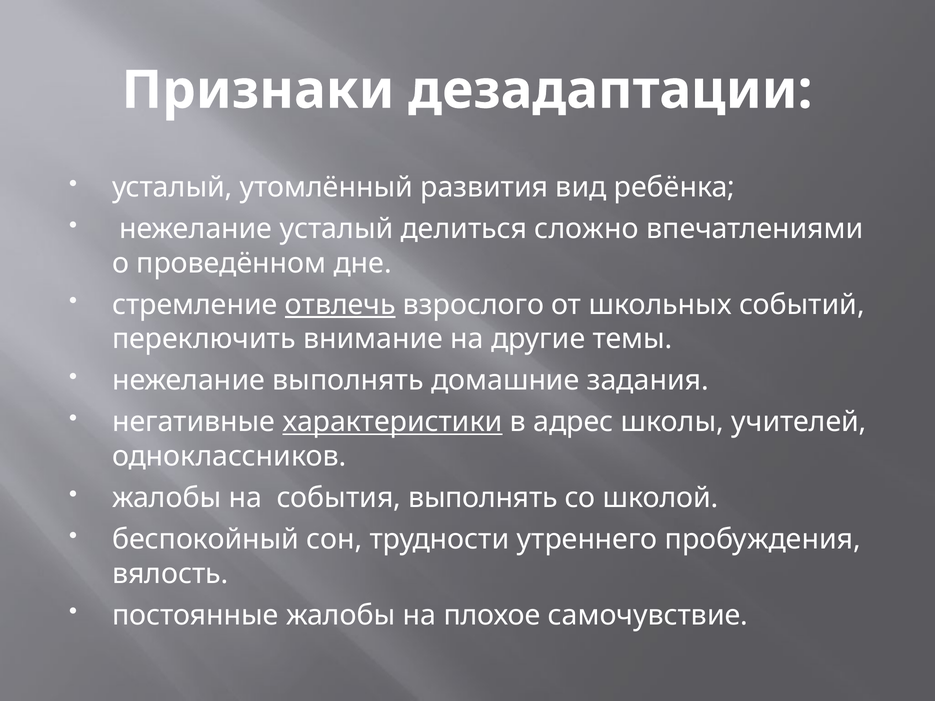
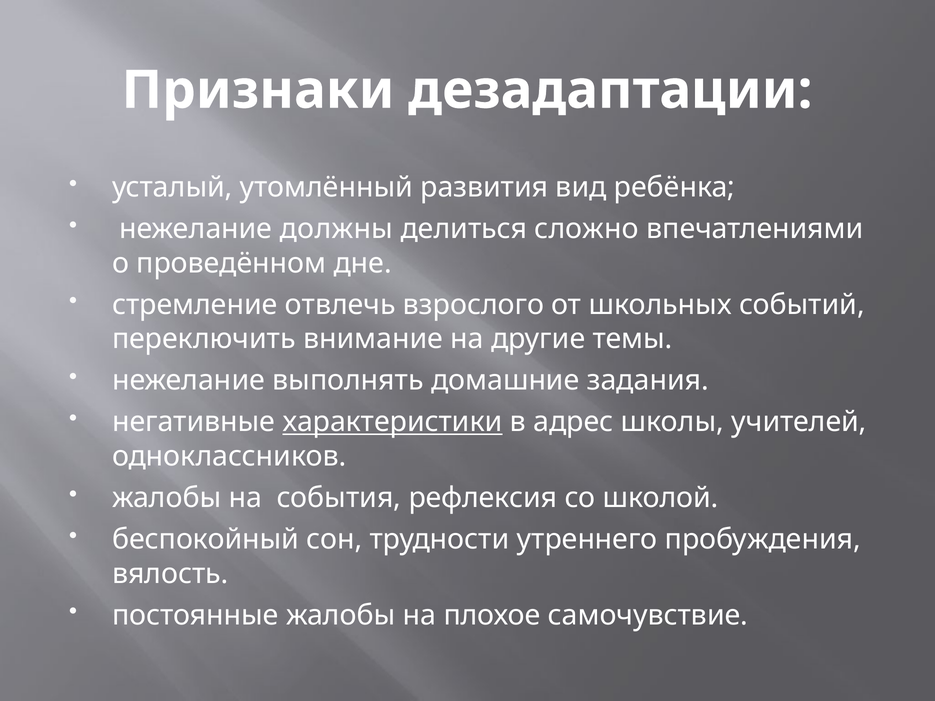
нежелание усталый: усталый -> должны (336, 229)
отвлечь underline: present -> none (340, 305)
события выполнять: выполнять -> рефлексия (483, 498)
